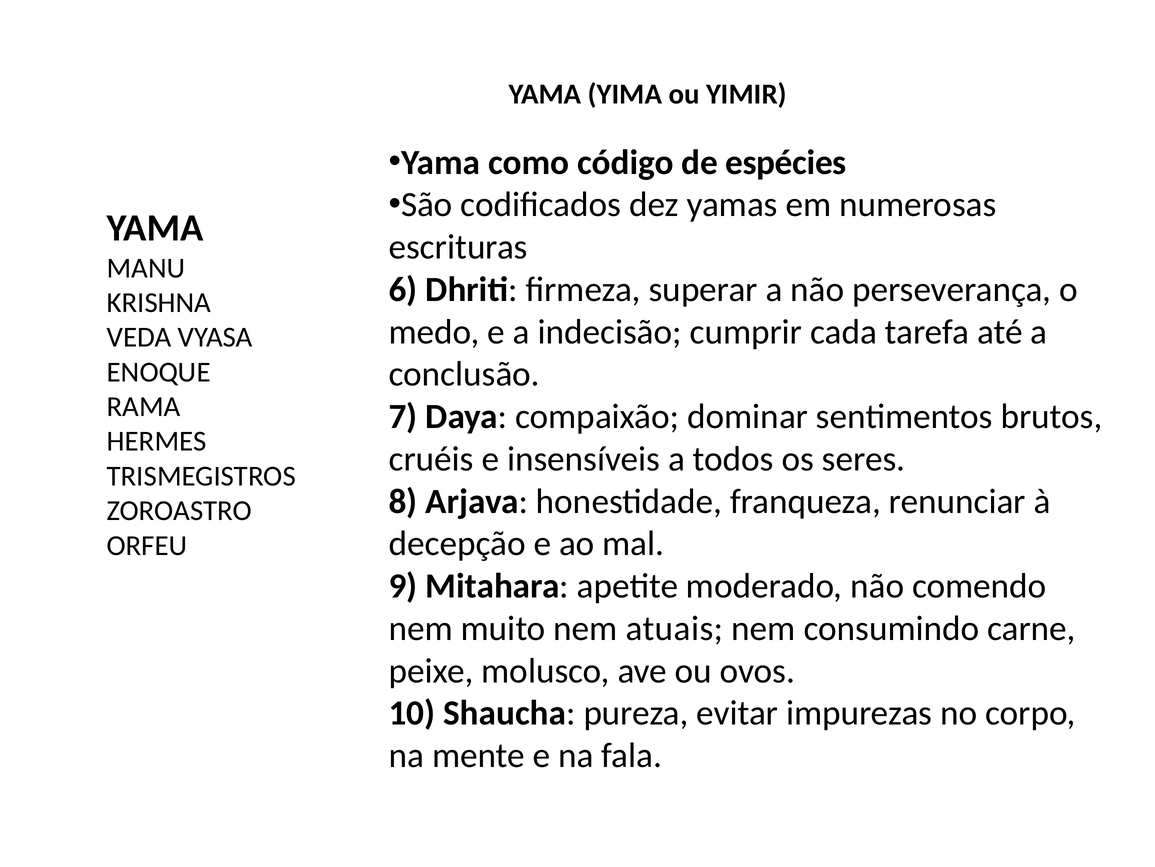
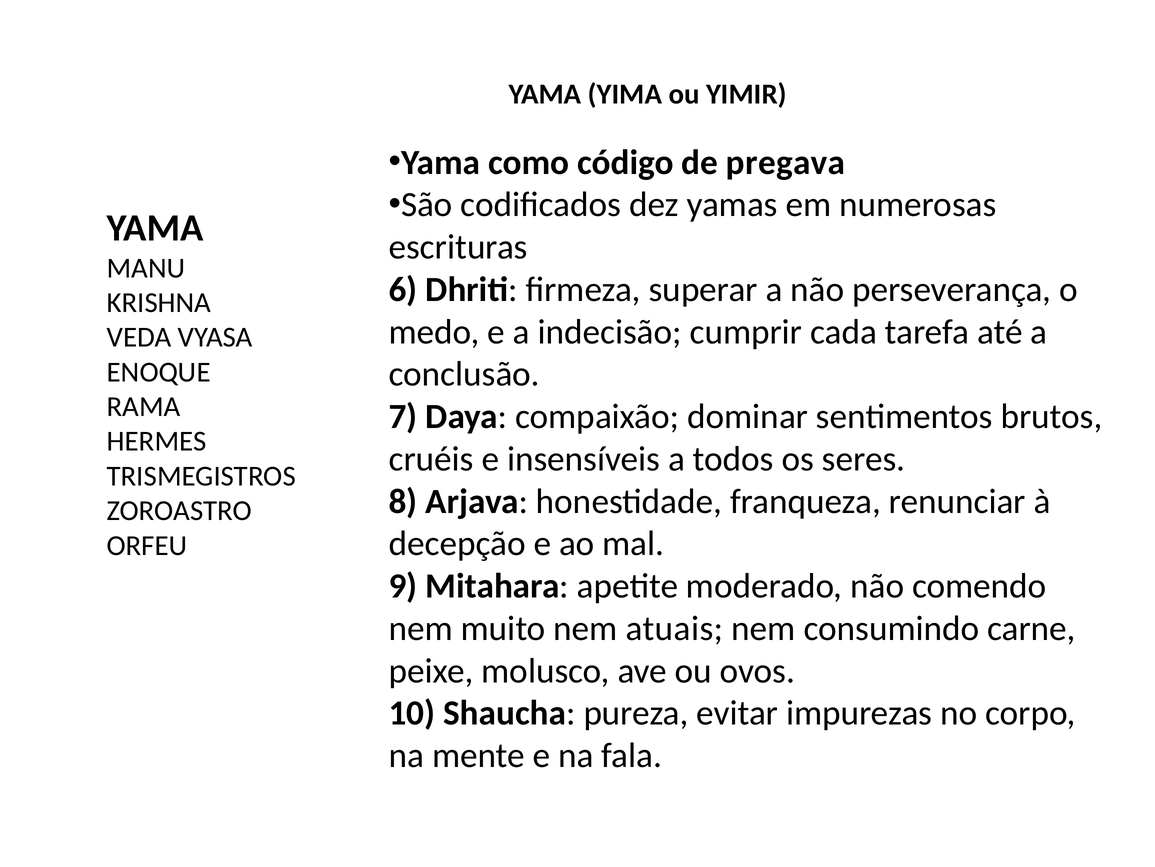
espécies: espécies -> pregava (786, 162)
